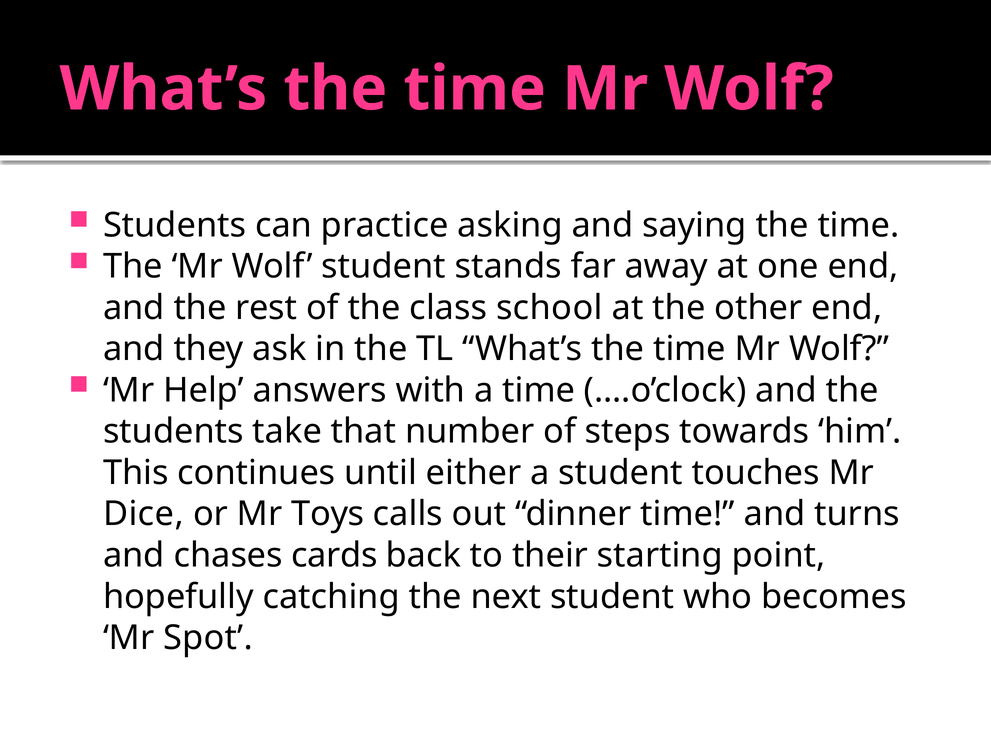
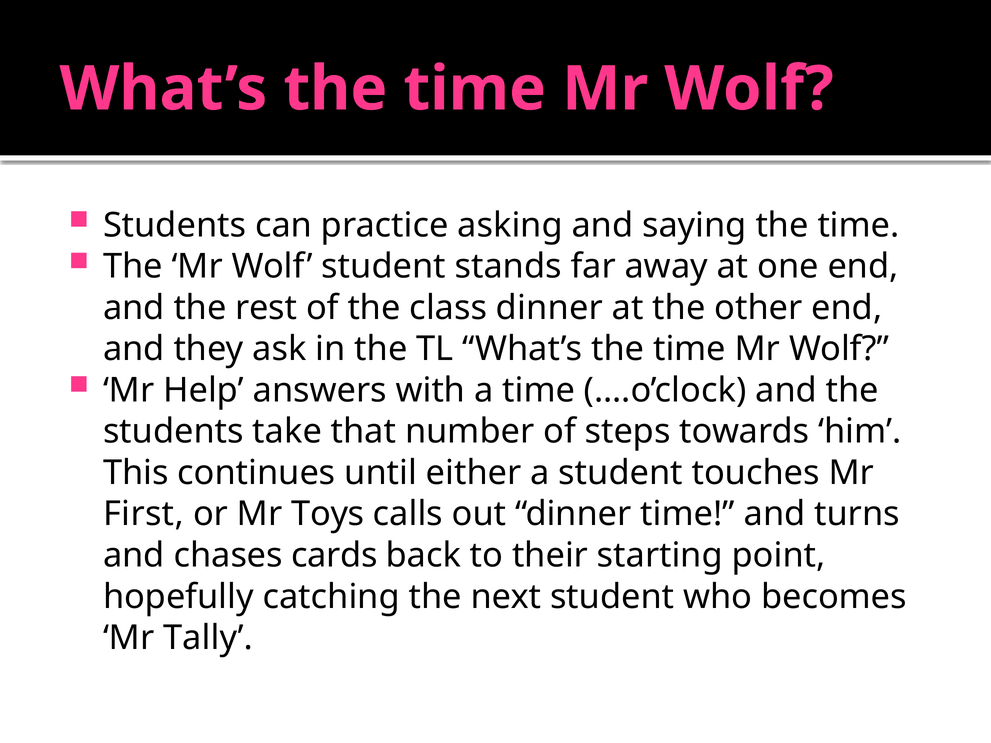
class school: school -> dinner (549, 308)
Dice: Dice -> First (143, 514)
Spot: Spot -> Tally (208, 638)
